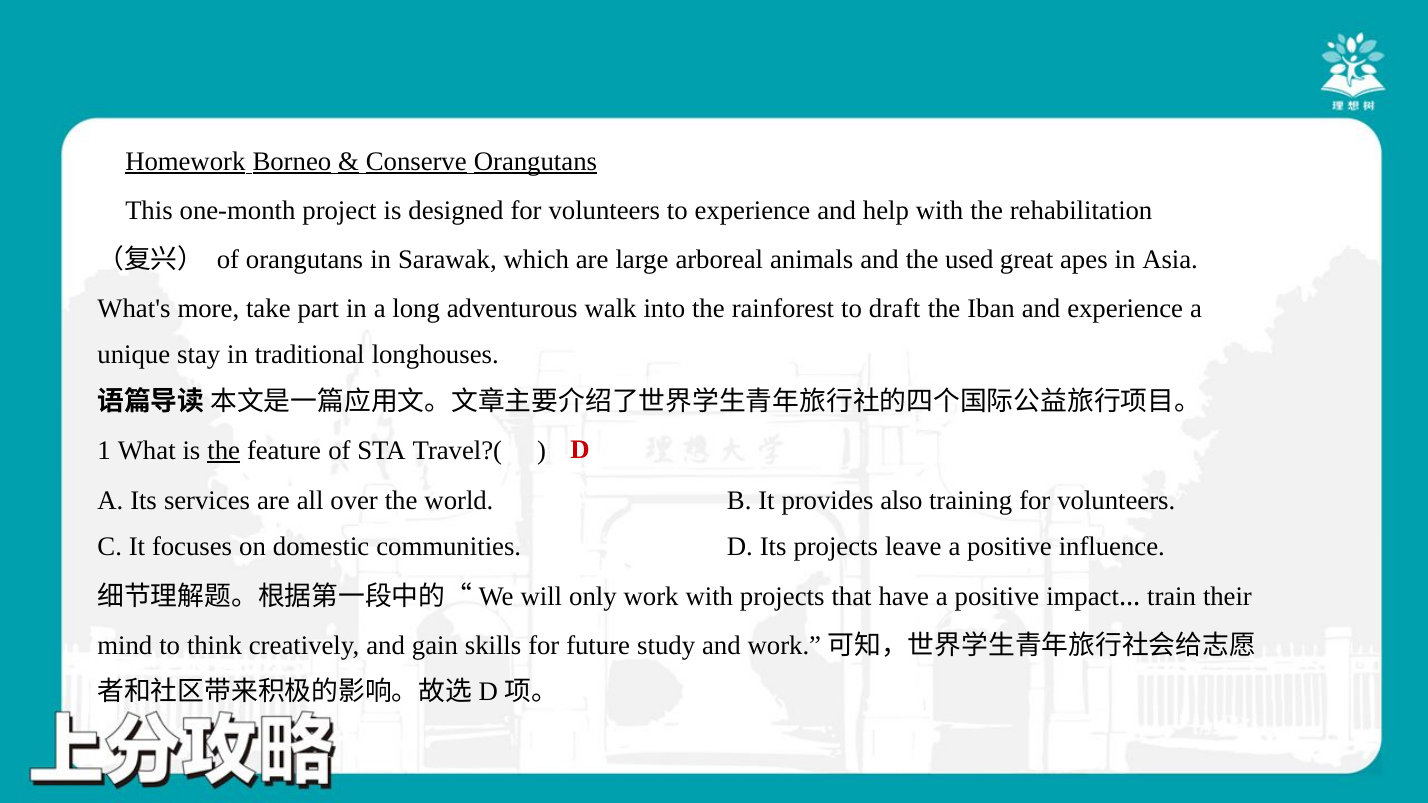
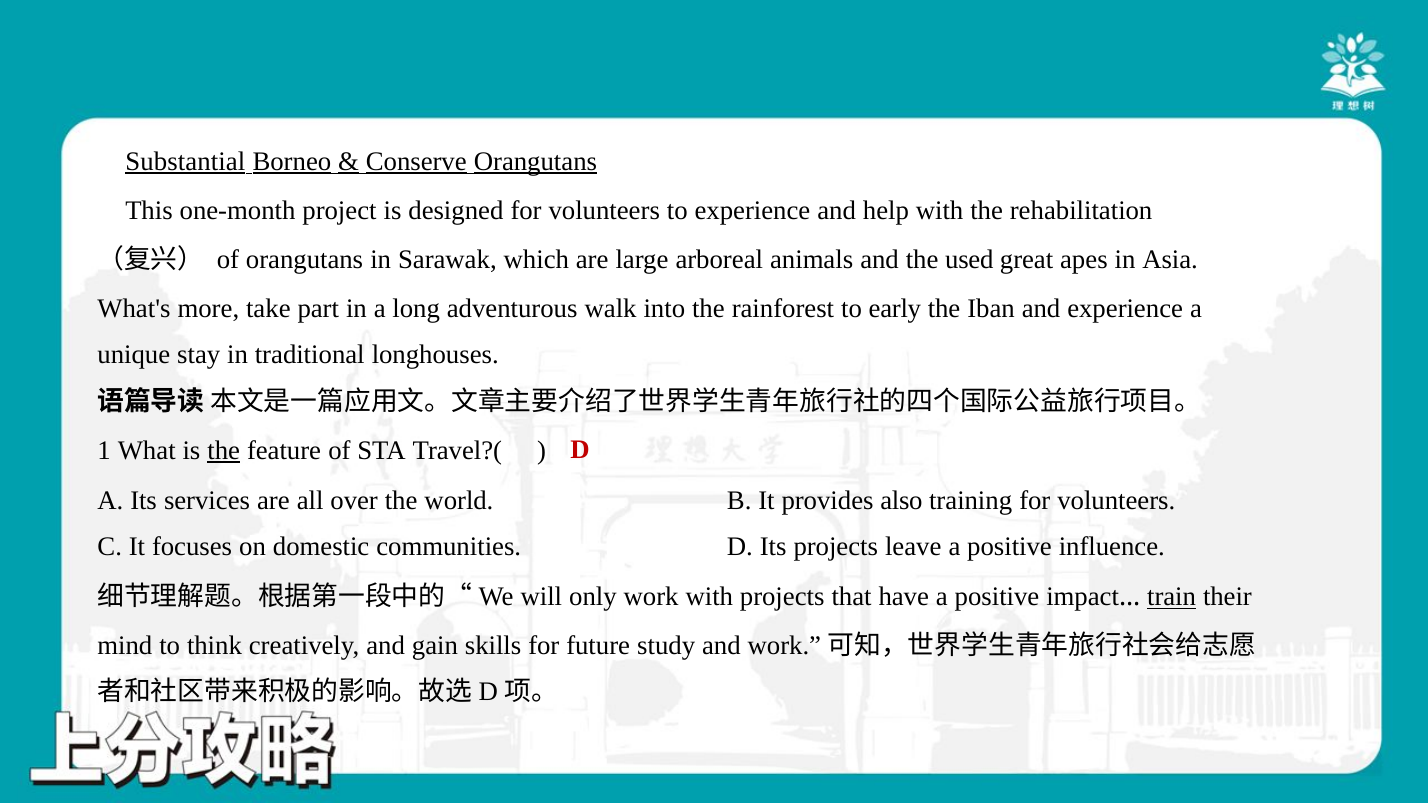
Homework: Homework -> Substantial (185, 161)
draft: draft -> early (895, 309)
train underline: none -> present (1172, 597)
